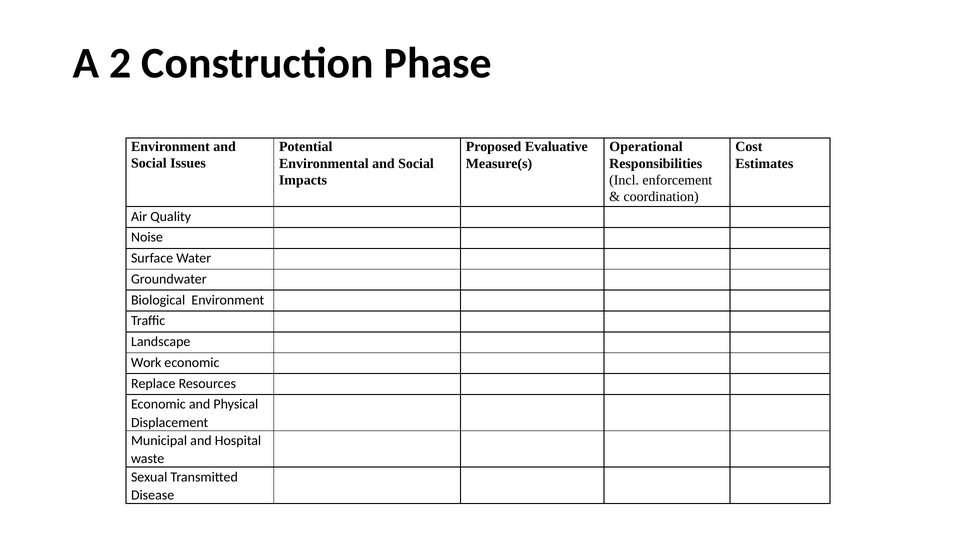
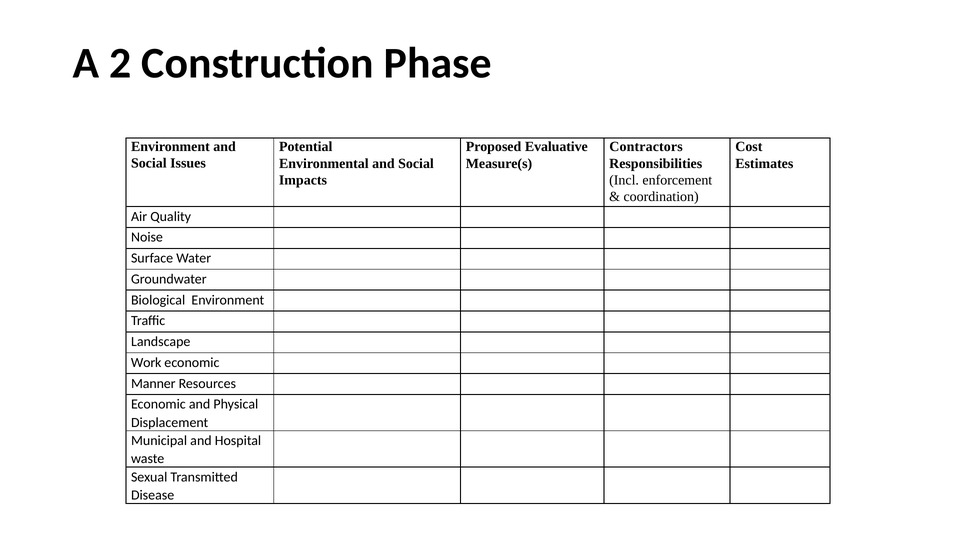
Operational: Operational -> Contractors (646, 147)
Replace: Replace -> Manner (153, 383)
